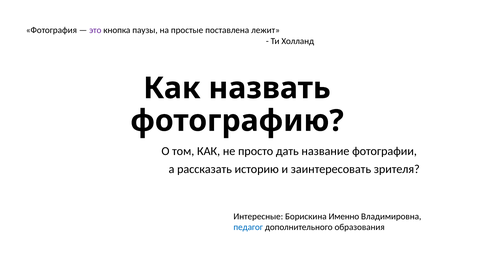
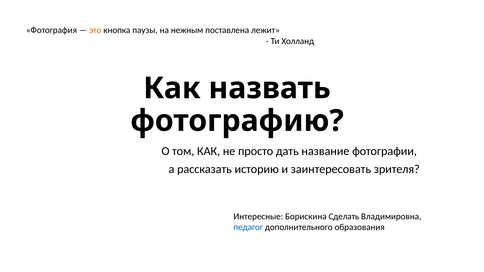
это colour: purple -> orange (95, 30)
простые: простые -> нежным (187, 30)
Именно: Именно -> Сделать (344, 217)
